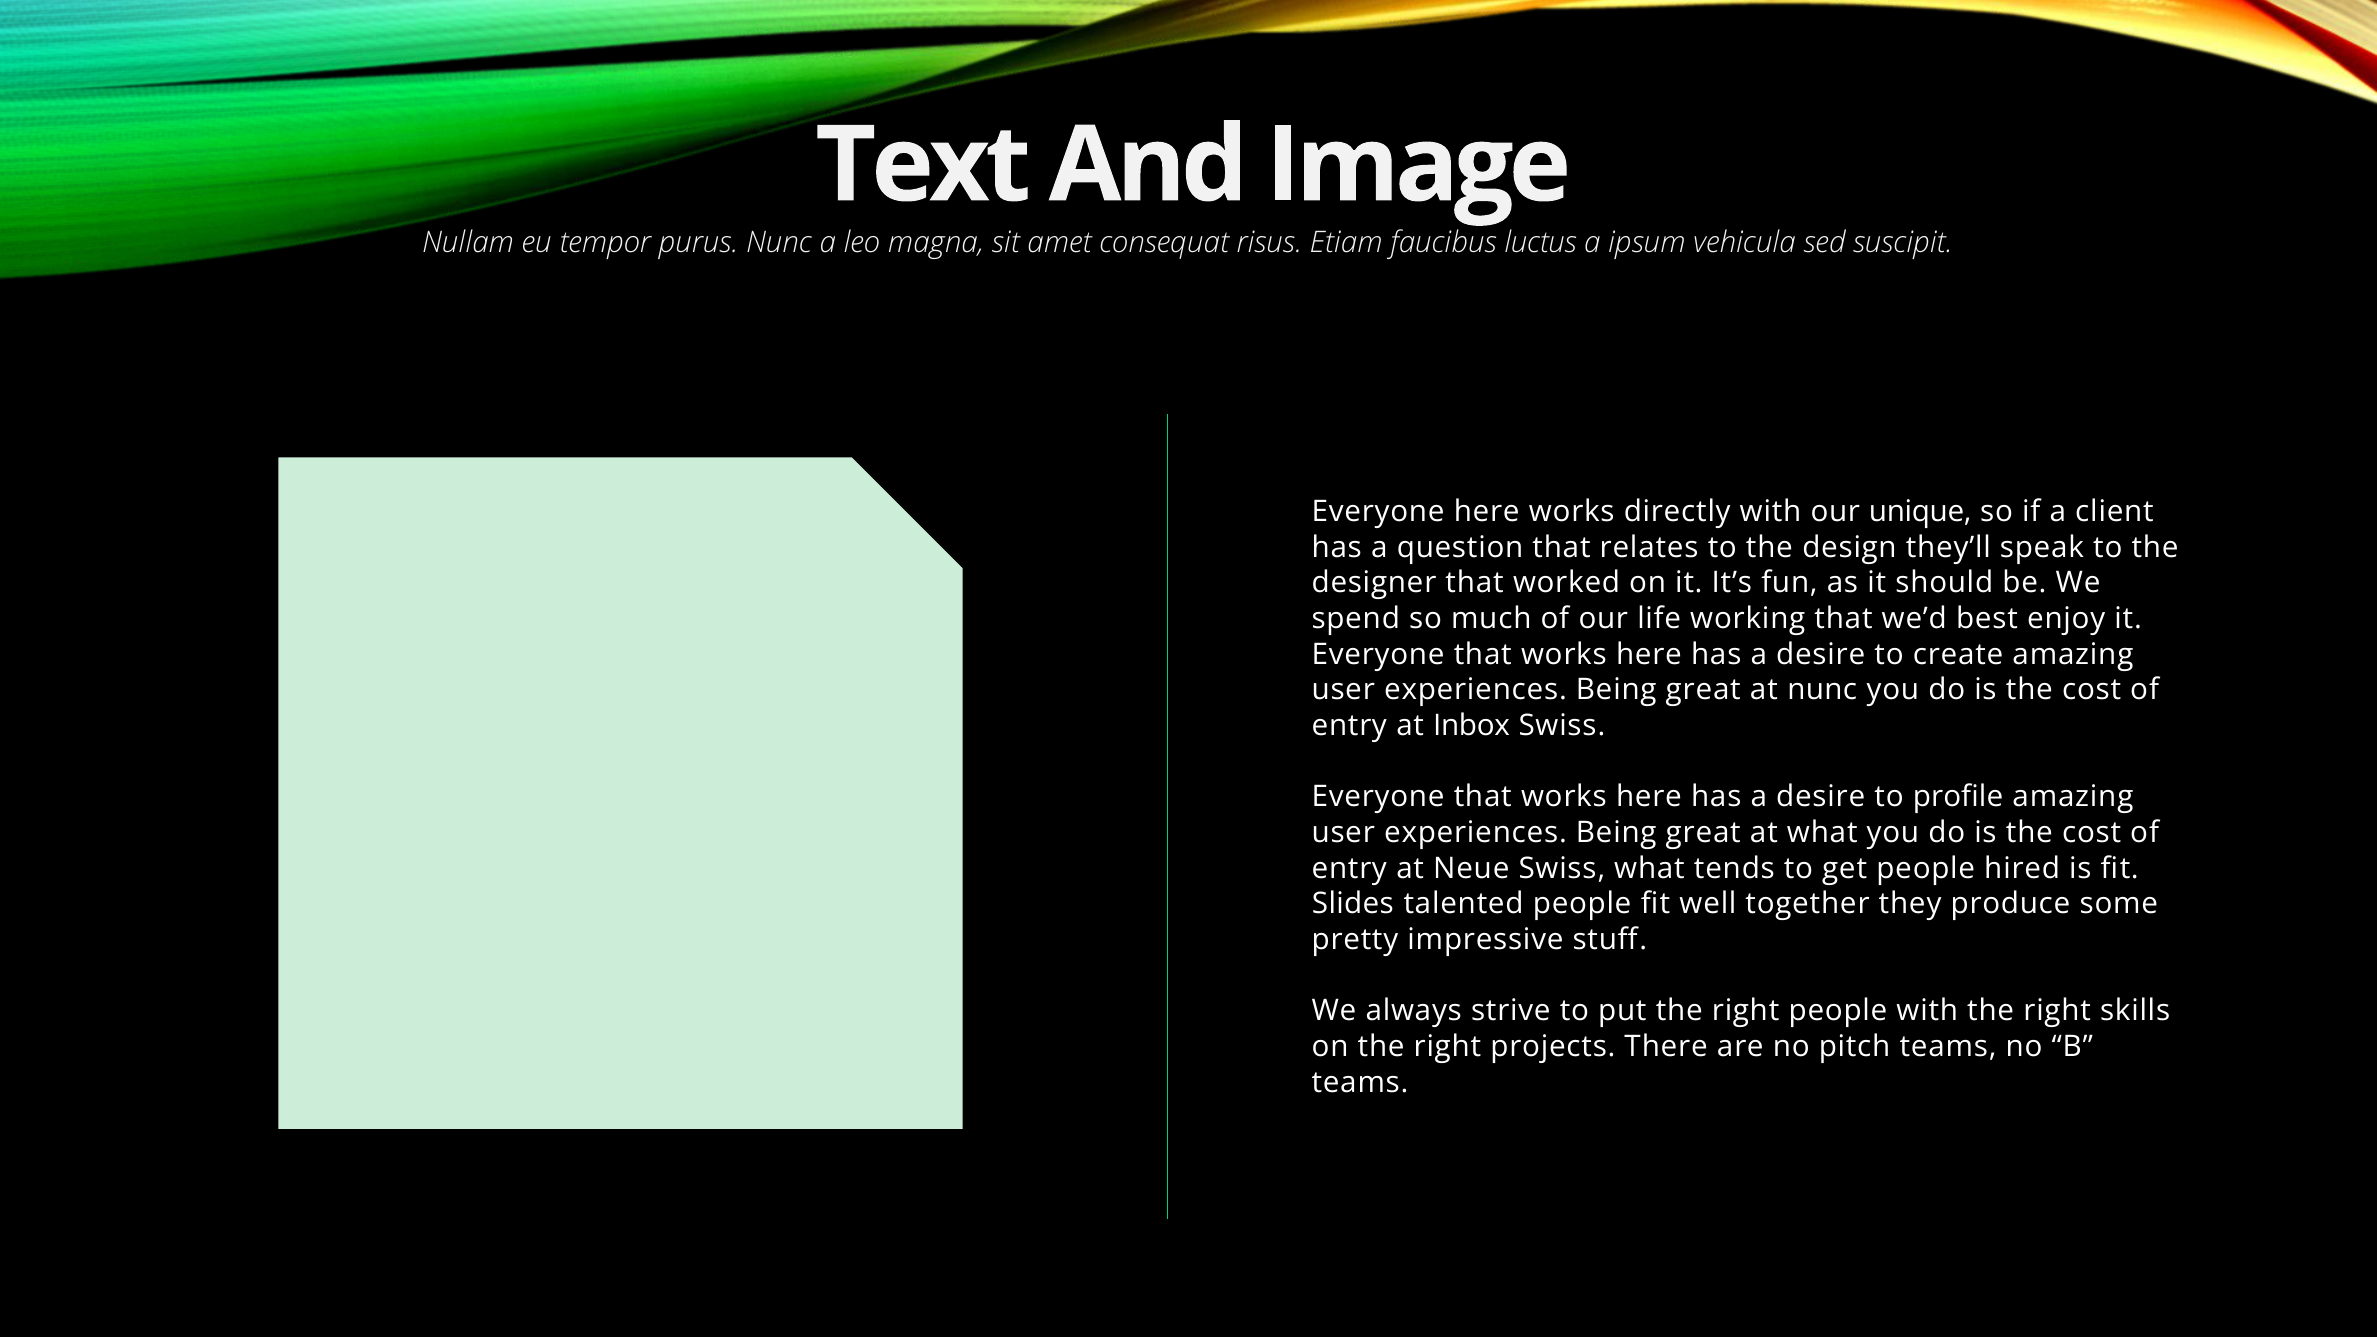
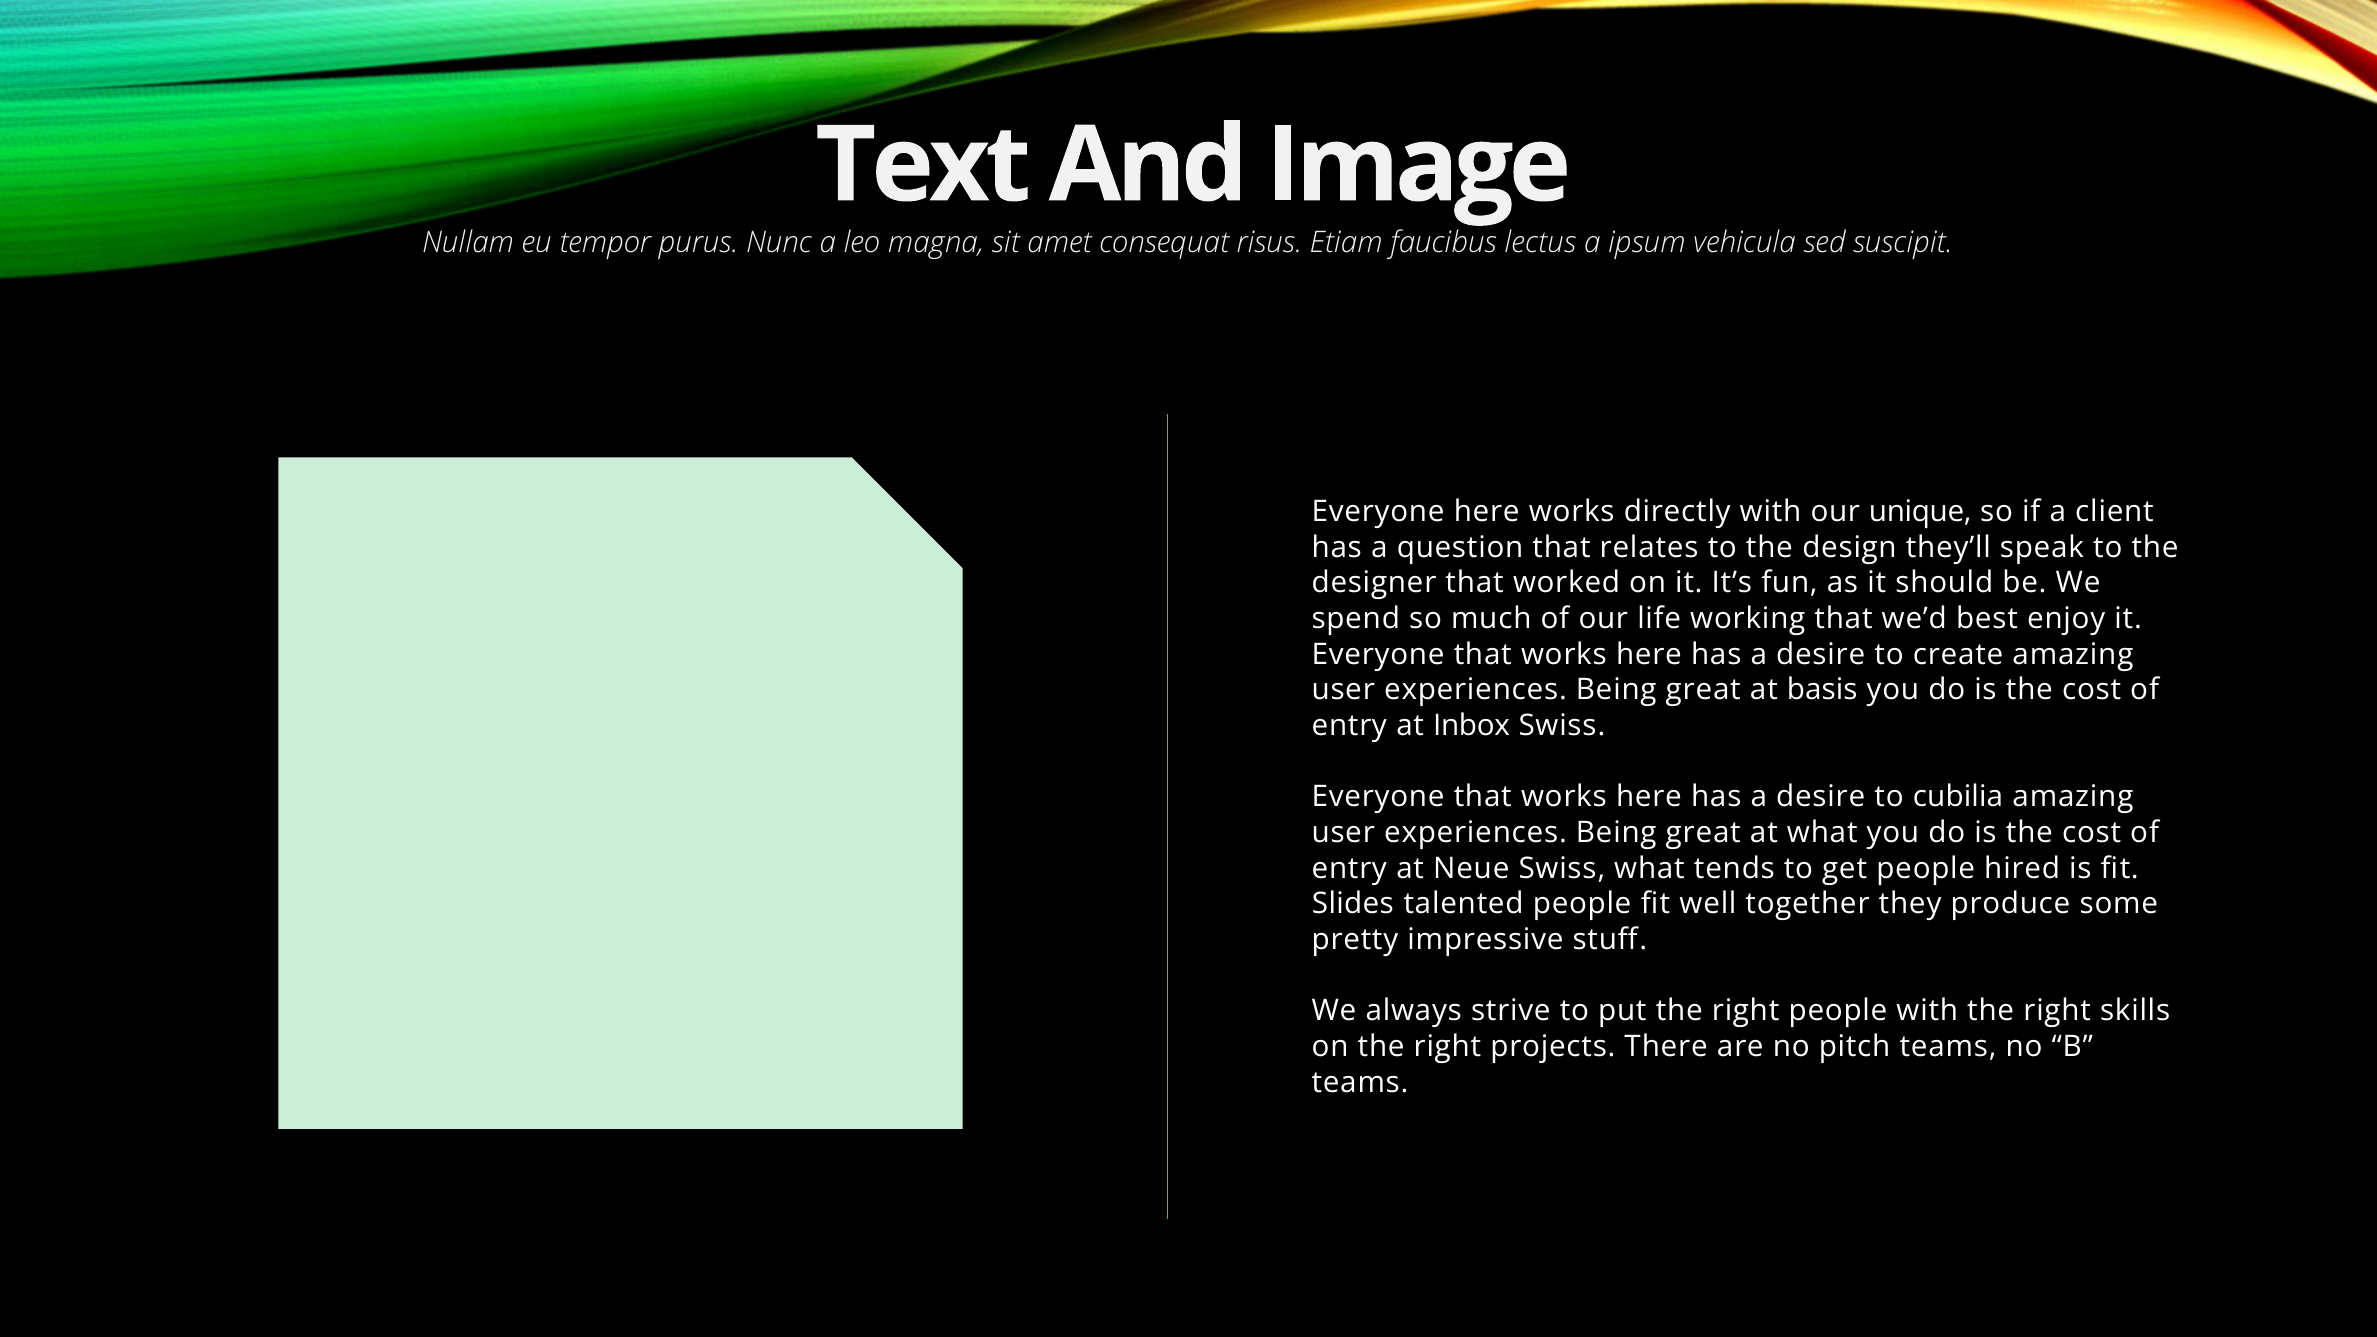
luctus: luctus -> lectus (1540, 243)
at nunc: nunc -> basis (1822, 690)
profile: profile -> cubilia (1958, 797)
